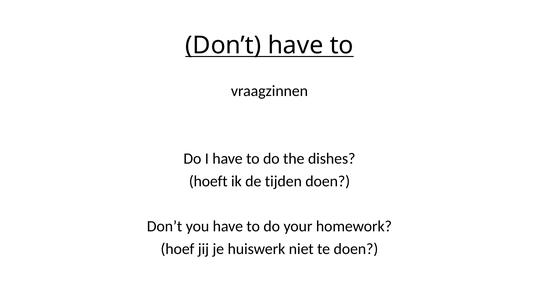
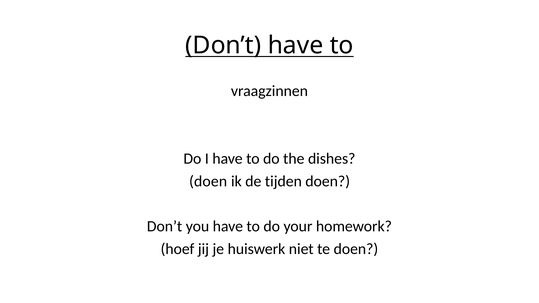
hoeft: hoeft -> doen (208, 181)
